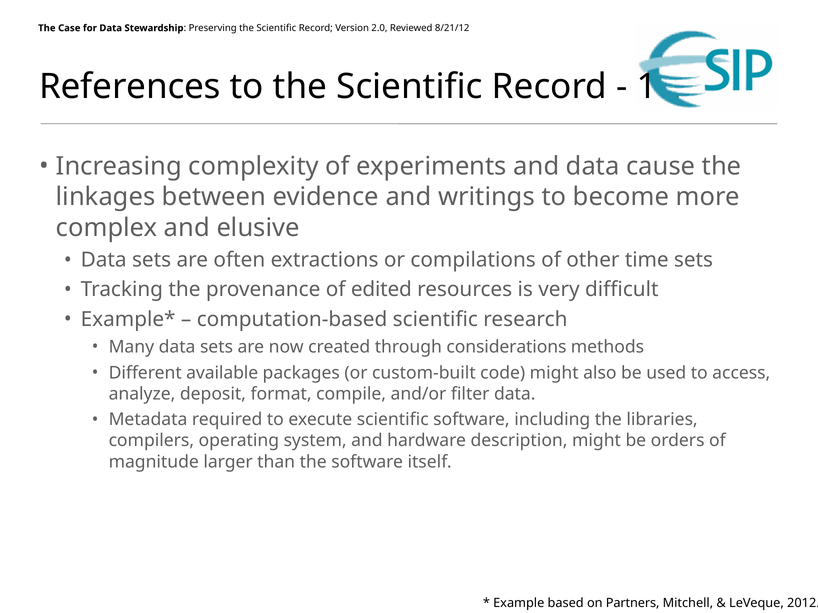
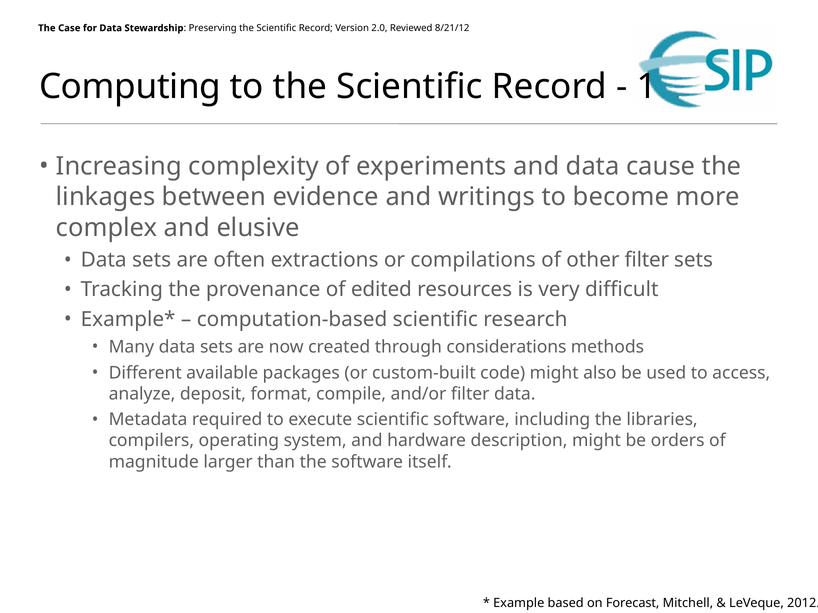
References: References -> Computing (130, 87)
other time: time -> filter (647, 260)
Partners: Partners -> Forecast (633, 604)
